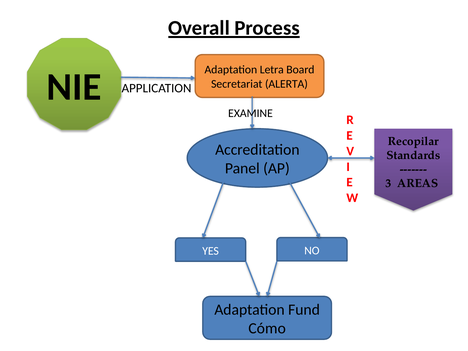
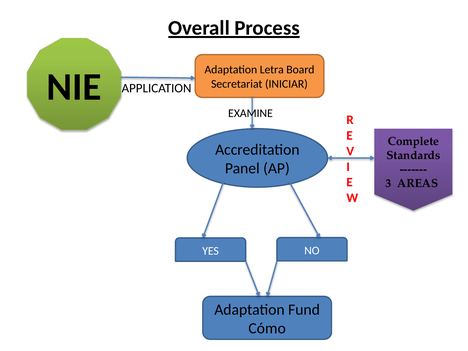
ALERTA: ALERTA -> INICIAR (286, 84)
Recopilar: Recopilar -> Complete (413, 141)
